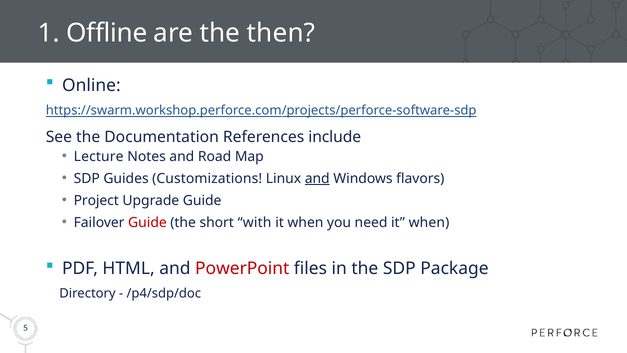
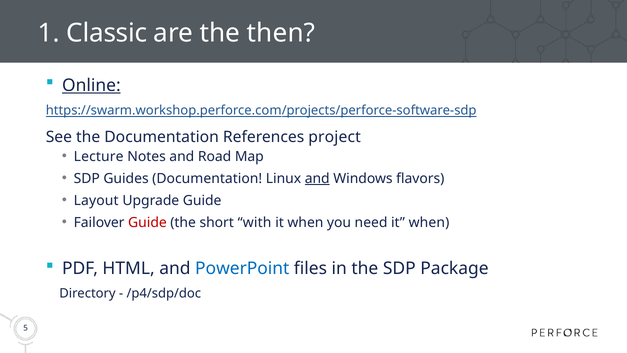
Offline: Offline -> Classic (107, 33)
Online underline: none -> present (91, 85)
include: include -> project (335, 137)
Guides Customizations: Customizations -> Documentation (207, 178)
Project: Project -> Layout (96, 200)
PowerPoint colour: red -> blue (242, 268)
